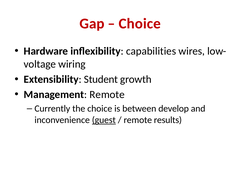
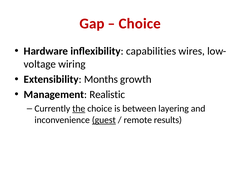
Student: Student -> Months (101, 79)
Management Remote: Remote -> Realistic (107, 95)
the underline: none -> present (79, 109)
develop: develop -> layering (174, 109)
